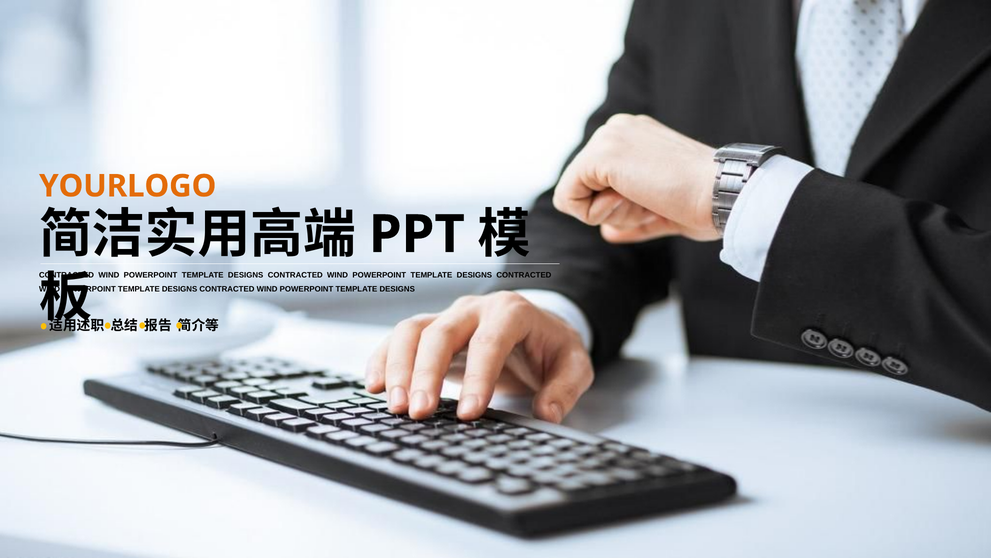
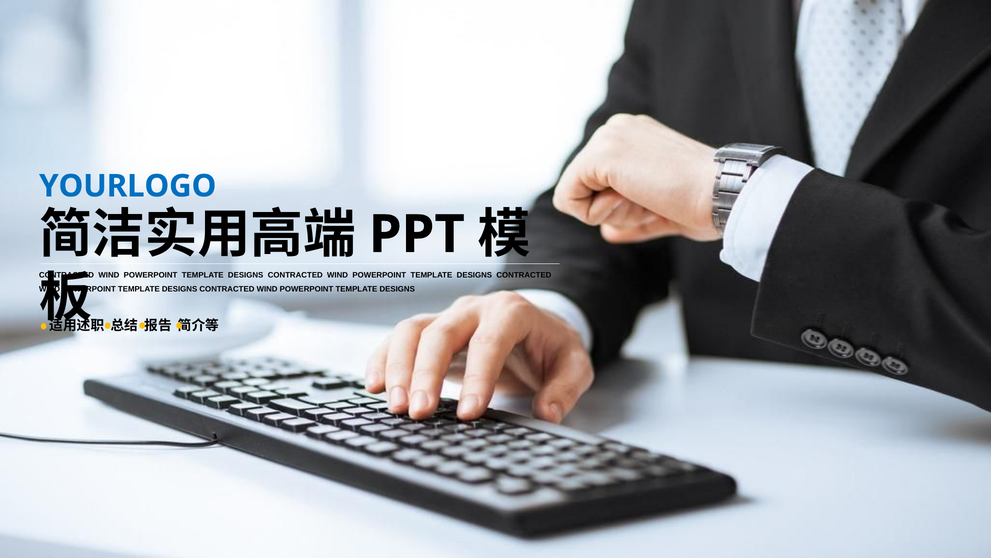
YOURLOGO colour: orange -> blue (128, 186)
